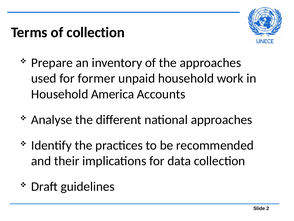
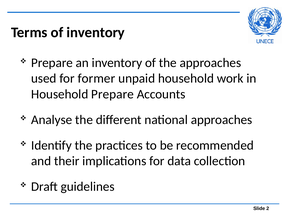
of collection: collection -> inventory (96, 32)
Household America: America -> Prepare (112, 94)
